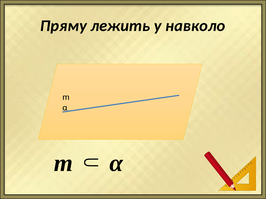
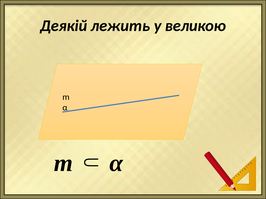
Пряму: Пряму -> Деякій (64, 26)
навколо: навколо -> великою (195, 26)
